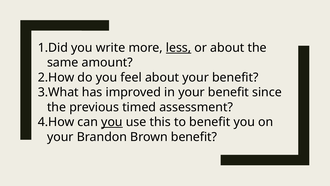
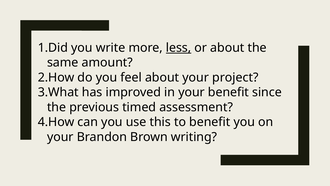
about your benefit: benefit -> project (235, 77)
you underline: present -> none (112, 122)
Brown benefit: benefit -> writing (194, 137)
